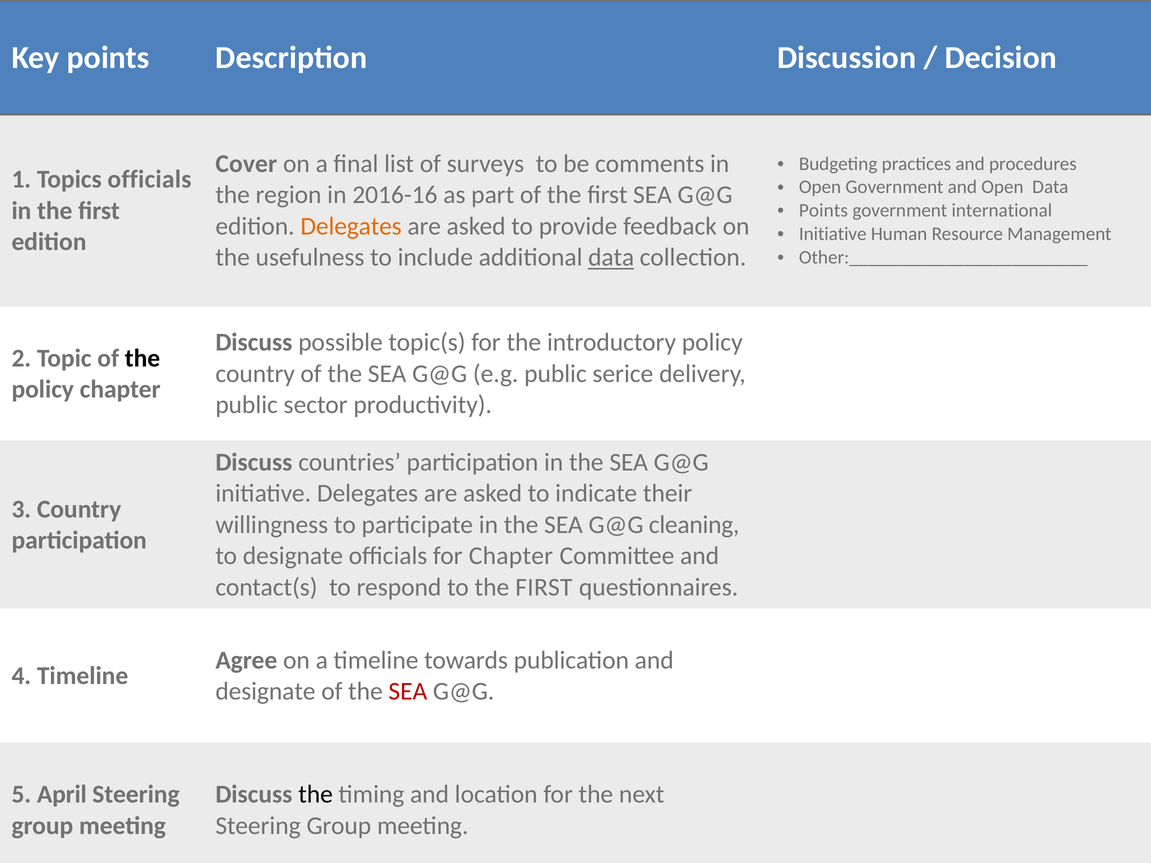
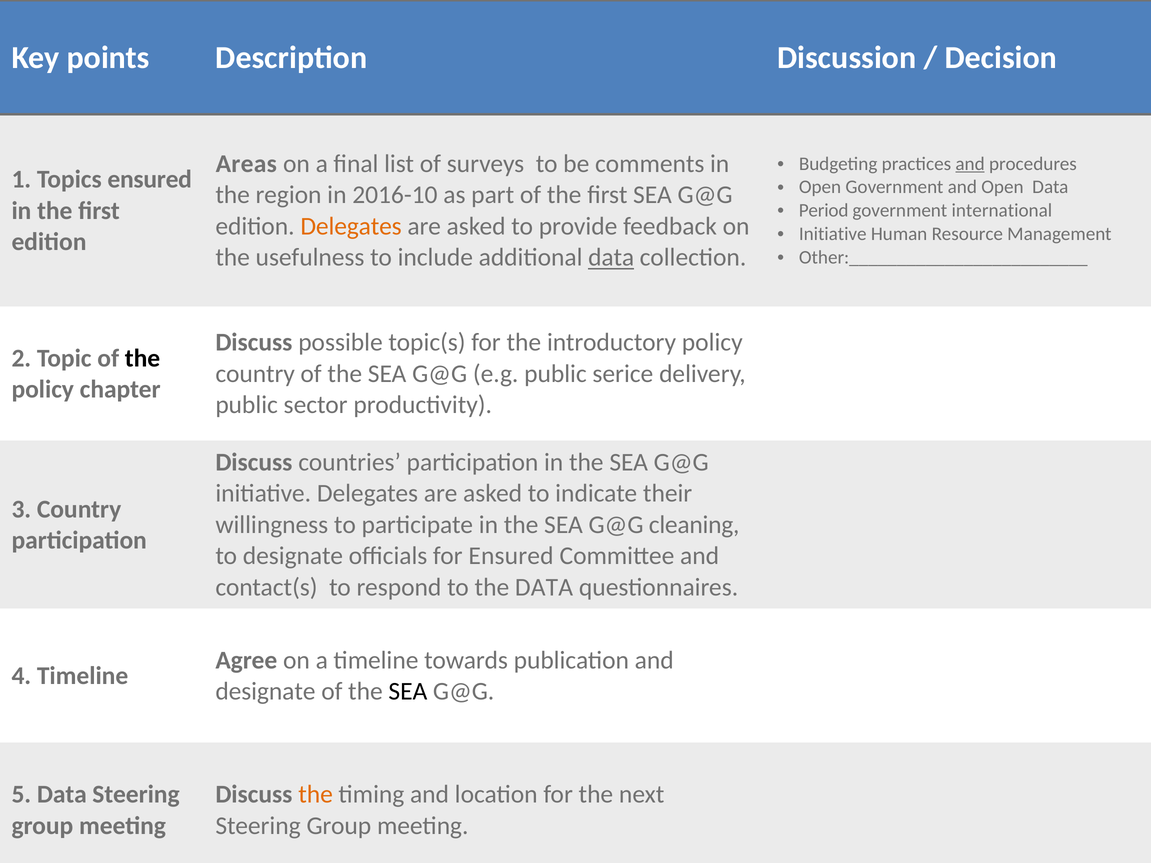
Cover: Cover -> Areas (246, 164)
and underline: none -> present (970, 164)
Topics officials: officials -> ensured (150, 179)
2016-16: 2016-16 -> 2016-10 (395, 195)
Points: Points -> Period (824, 211)
for Chapter: Chapter -> Ensured (511, 556)
to the FIRST: FIRST -> DATA (544, 587)
SEA colour: red -> black (408, 692)
5 April: April -> Data (62, 795)
the colour: black -> orange (316, 795)
